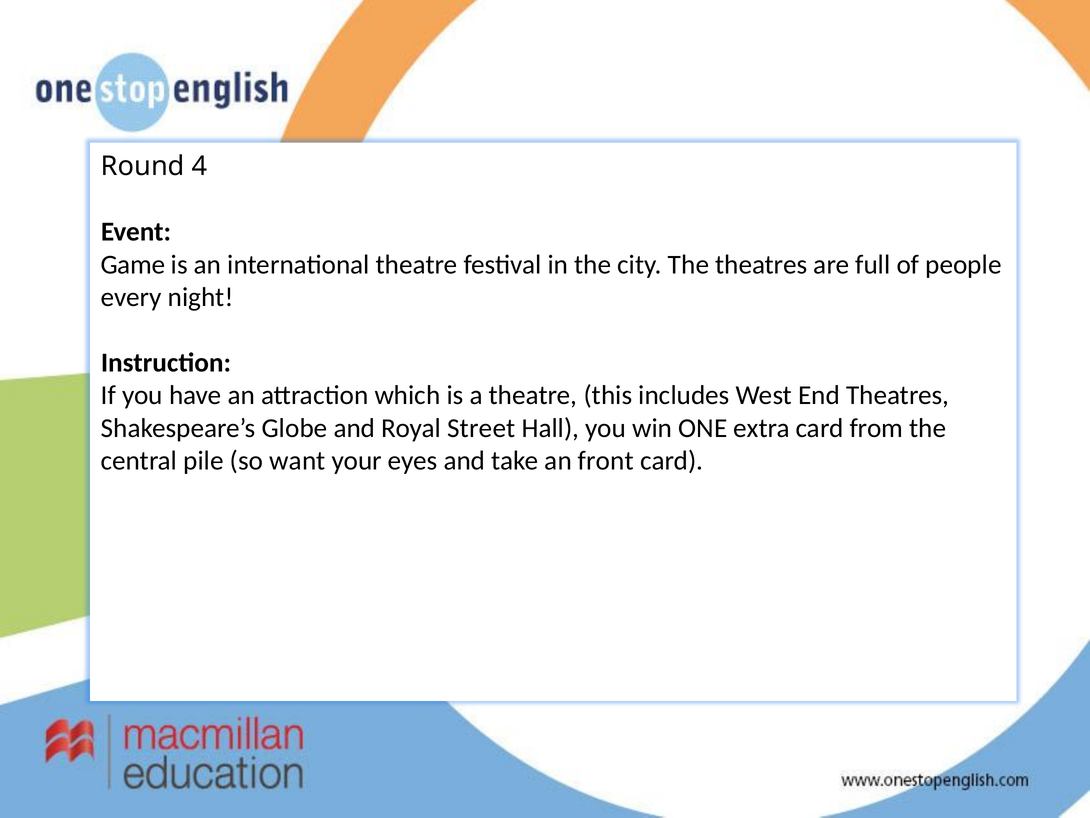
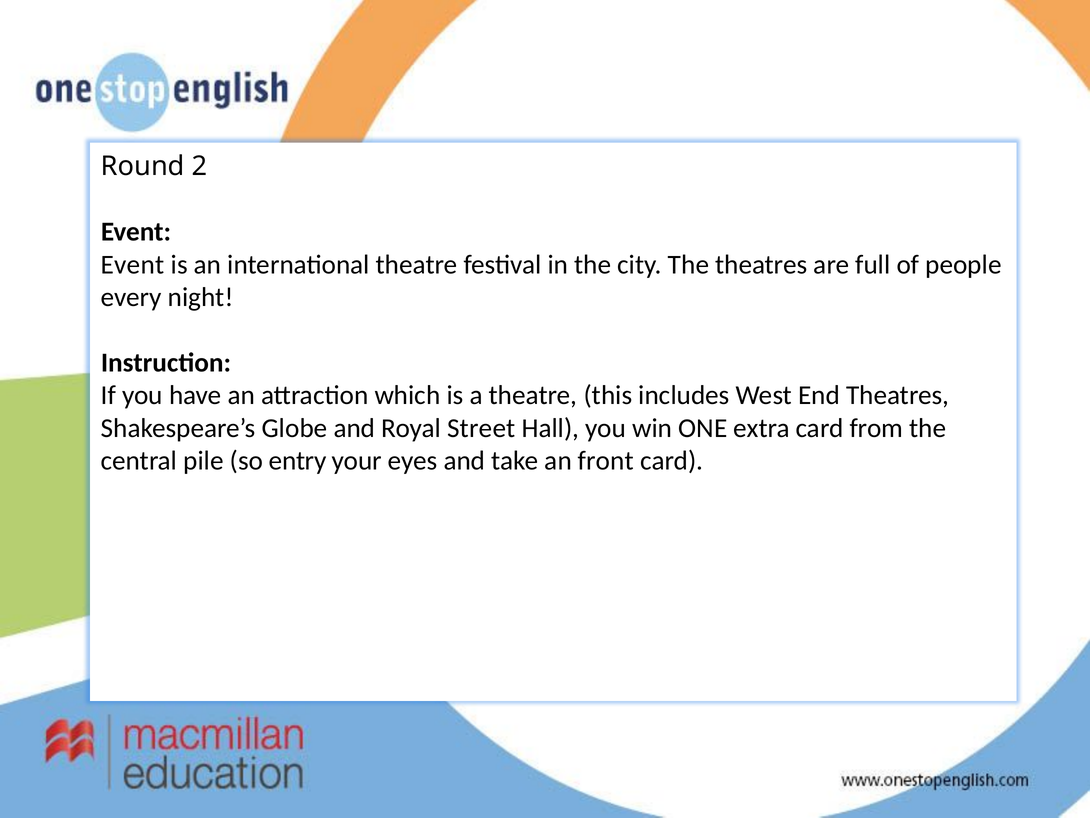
4: 4 -> 2 (199, 166)
Game: Game -> Event (133, 264)
want: want -> entry (298, 461)
